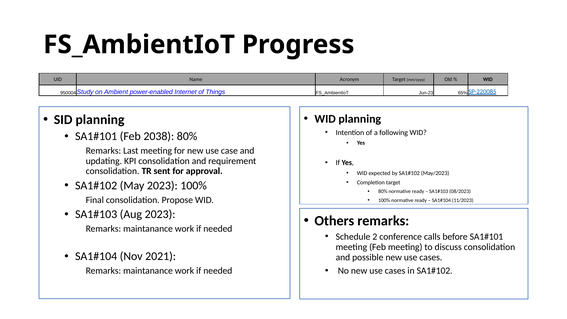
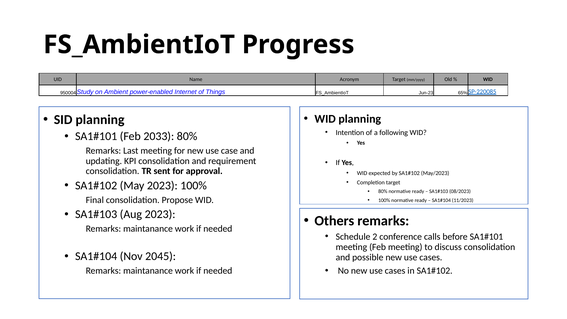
2038: 2038 -> 2033 (159, 136)
2021: 2021 -> 2045 (161, 256)
